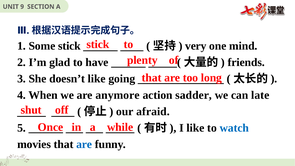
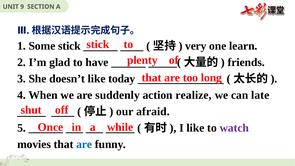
mind: mind -> learn (243, 46)
going: going -> today (122, 79)
anymore: anymore -> suddenly (118, 95)
sadder: sadder -> realize (194, 95)
watch colour: blue -> purple (234, 128)
